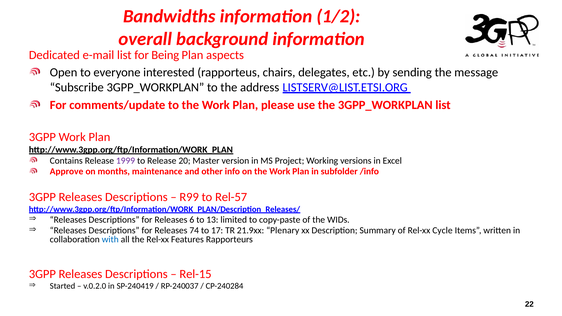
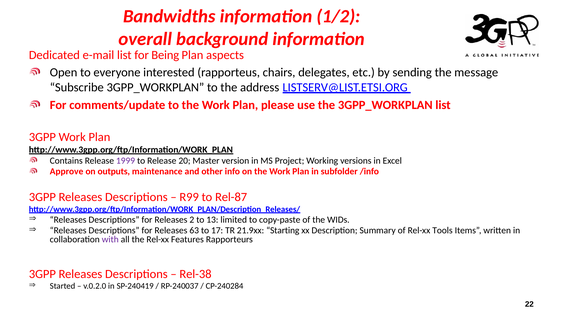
months: months -> outputs (114, 172)
Rel-57: Rel-57 -> Rel-87 (231, 197)
6: 6 -> 2 (192, 220)
74: 74 -> 63 (194, 231)
Plenary: Plenary -> Starting (283, 231)
Cycle: Cycle -> Tools (442, 231)
with colour: blue -> purple (110, 240)
Rel-15: Rel-15 -> Rel-38 (195, 274)
